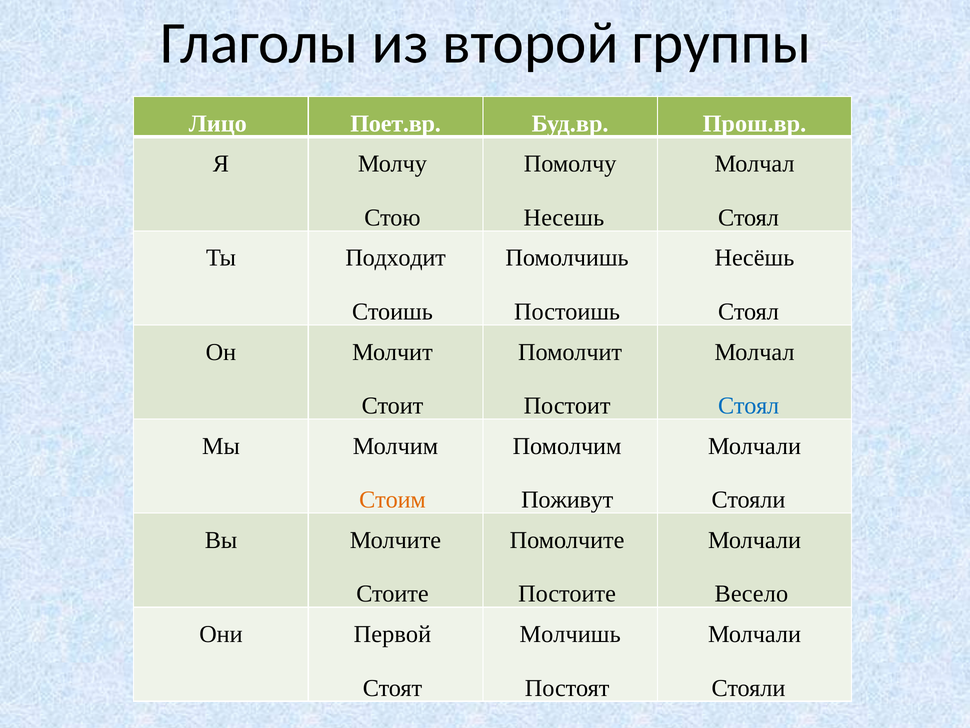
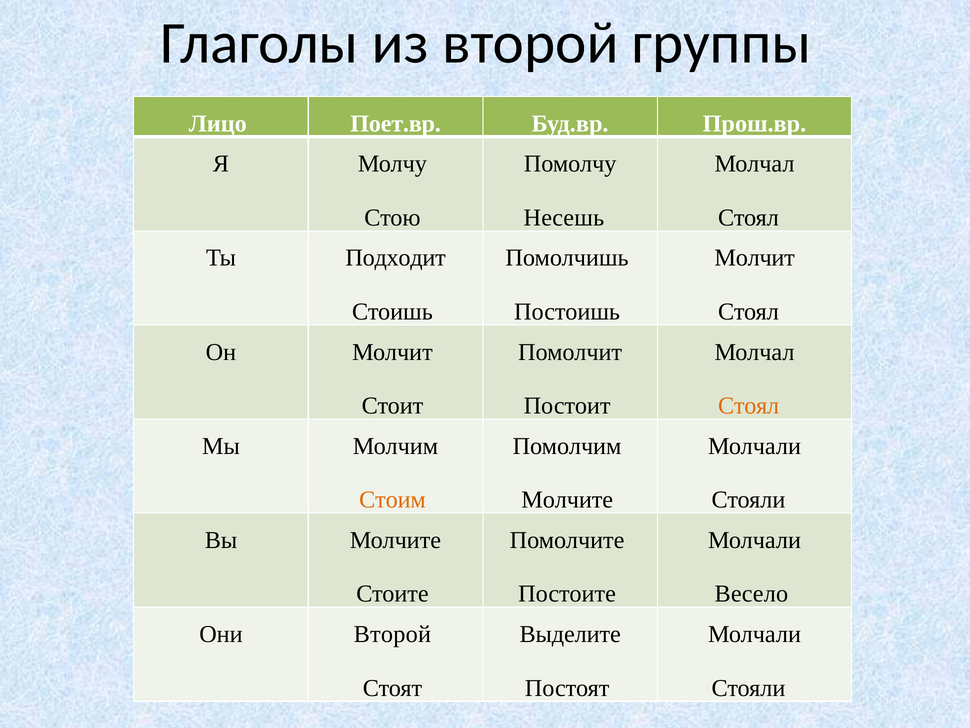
Несёшь: Несёшь -> Молчит (755, 258)
Стоял colour: blue -> orange (749, 406)
Поживут: Поживут -> Молчите (567, 500)
Они Первой: Первой -> Второй (392, 634)
Молчишь: Молчишь -> Выделите (570, 634)
